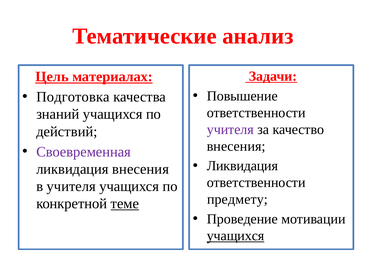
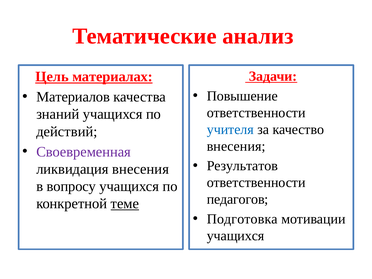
Подготовка: Подготовка -> Материалов (73, 97)
учителя colour: purple -> blue (230, 129)
Ликвидация: Ликвидация -> Результатов (242, 166)
в учителя: учителя -> вопросу (71, 186)
предмету: предмету -> педагогов (238, 199)
Проведение: Проведение -> Подготовка (242, 219)
учащихся underline: present -> none (236, 236)
